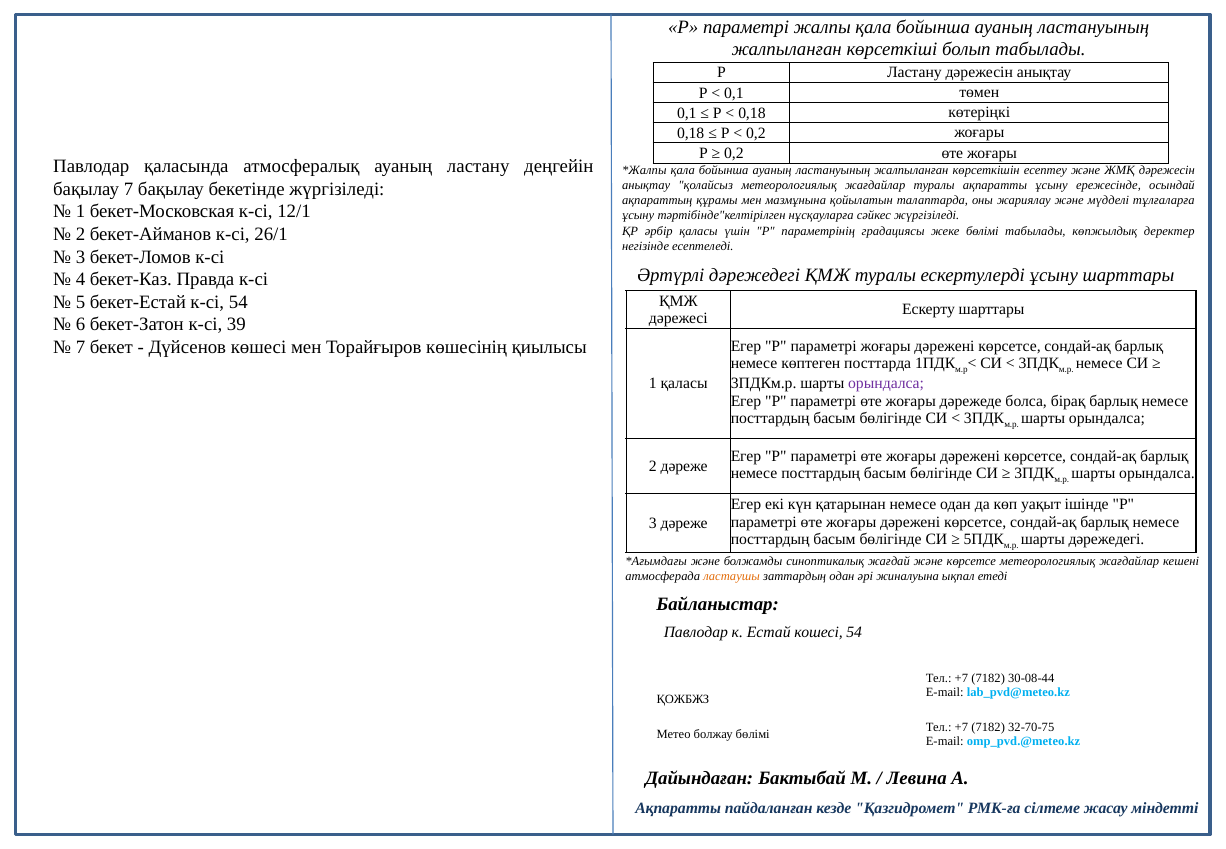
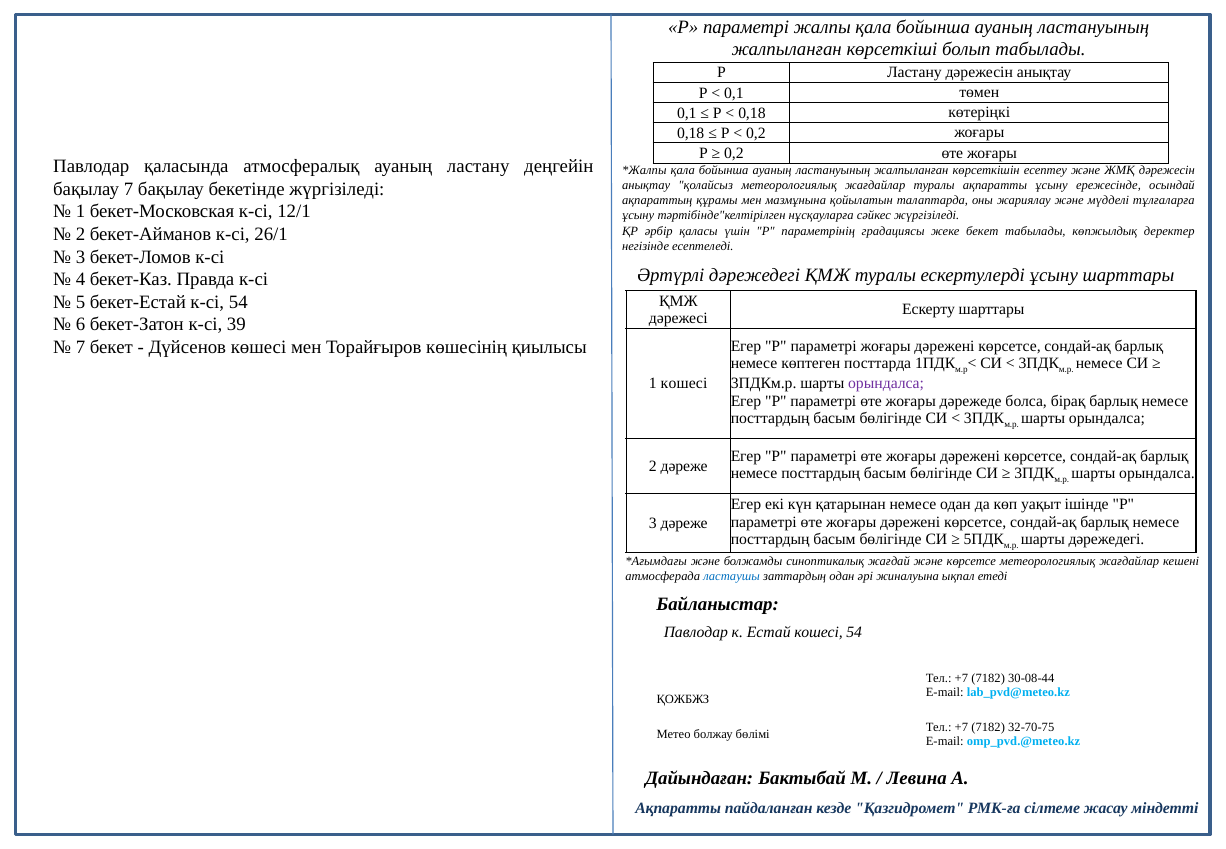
жеке бөлімі: бөлімі -> бекет (982, 231)
1 қаласы: қаласы -> кошесi (684, 383)
ластаушы colour: orange -> blue (732, 576)
